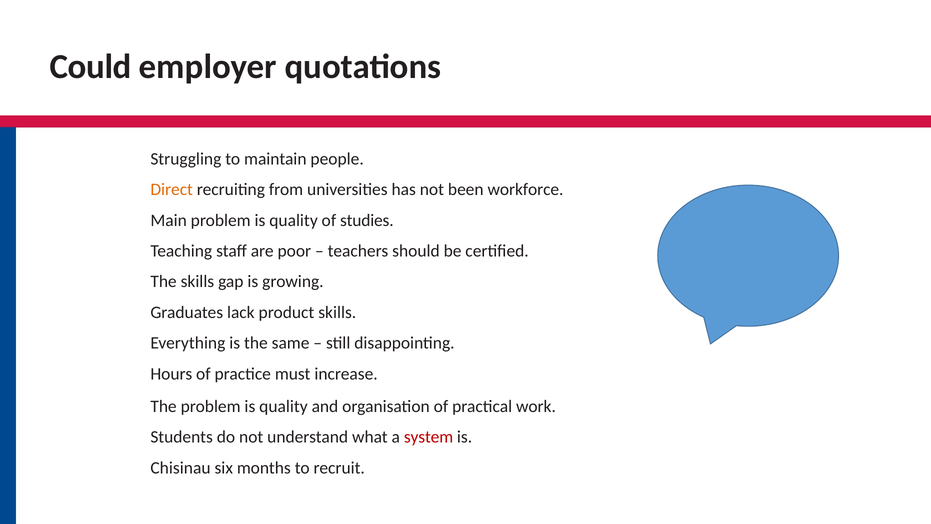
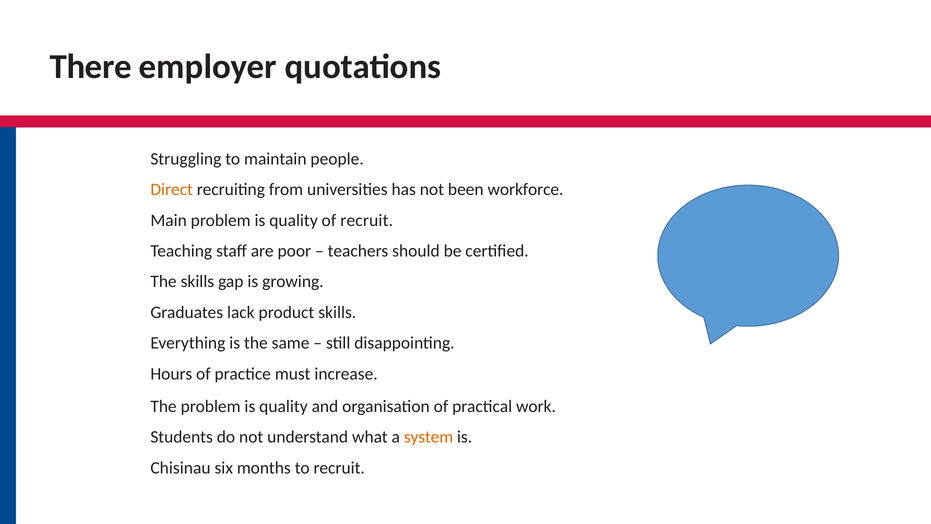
Could: Could -> There (91, 67)
of studies: studies -> recruit (367, 220)
system colour: red -> orange (429, 437)
